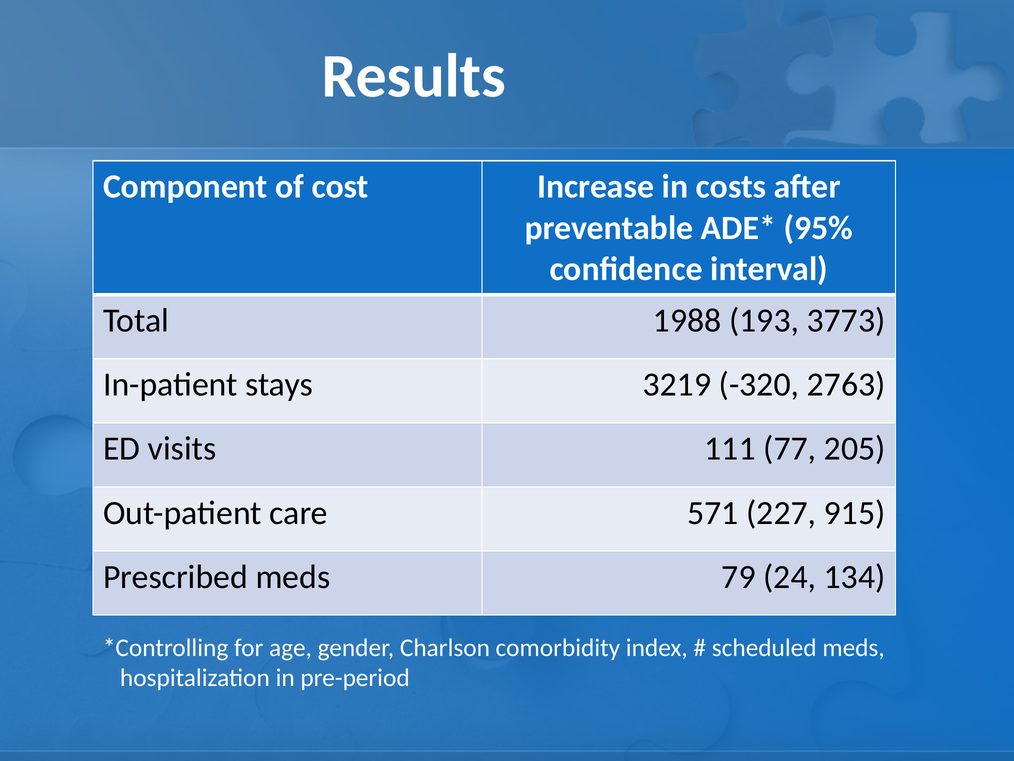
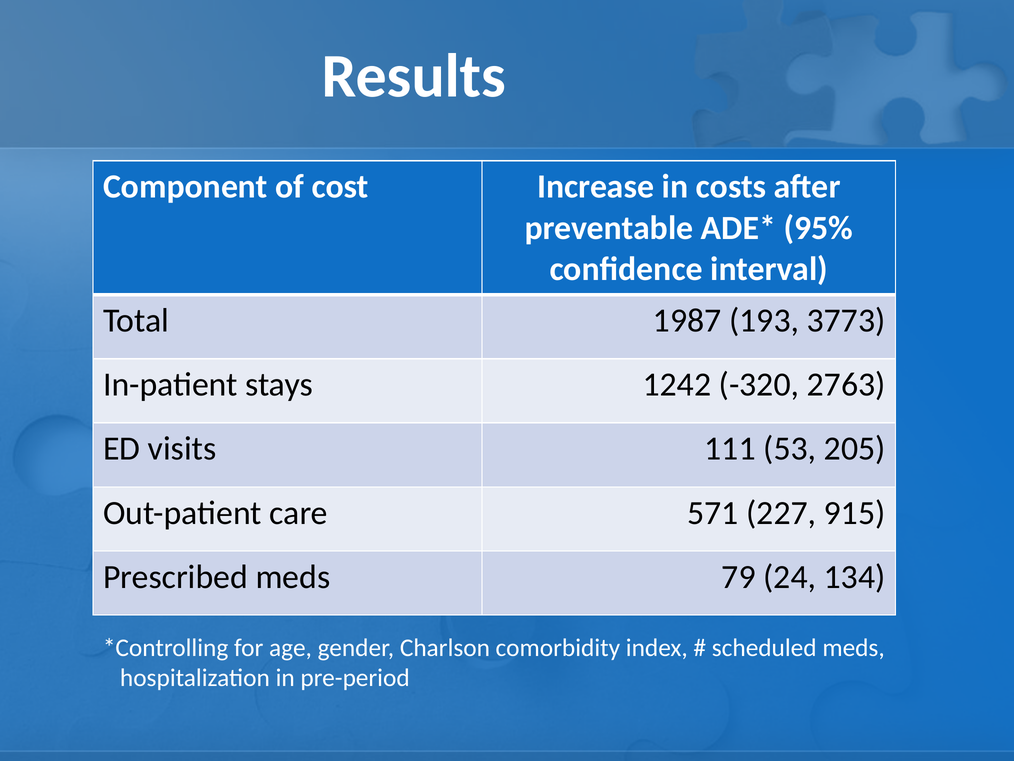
1988: 1988 -> 1987 (687, 320)
3219: 3219 -> 1242 (677, 385)
77: 77 -> 53 (790, 449)
